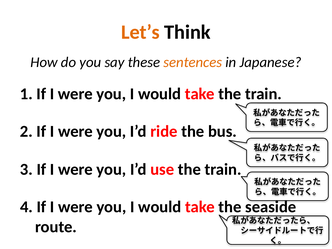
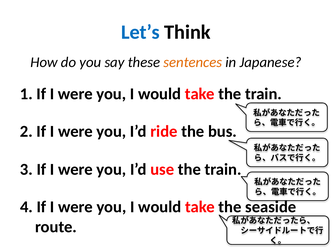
Let’s colour: orange -> blue (140, 32)
